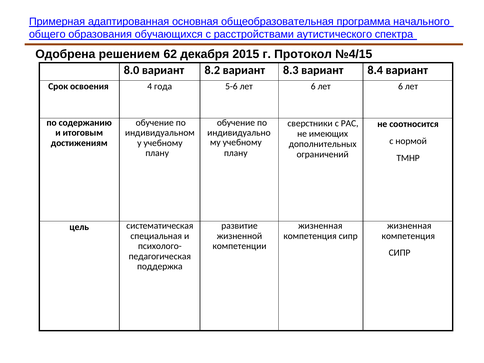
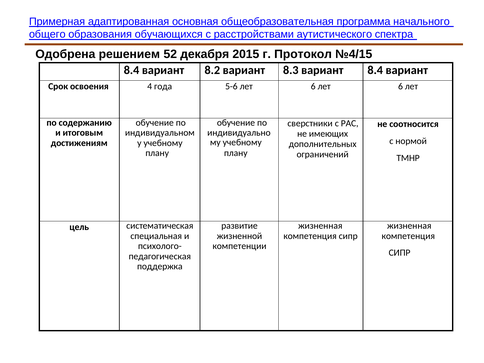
62: 62 -> 52 (170, 54)
8.0: 8.0 -> 8.4 (131, 70)
